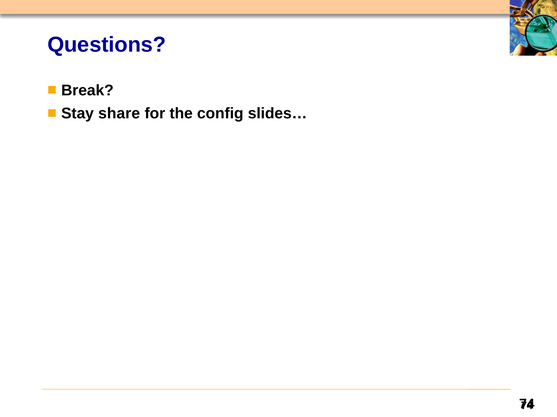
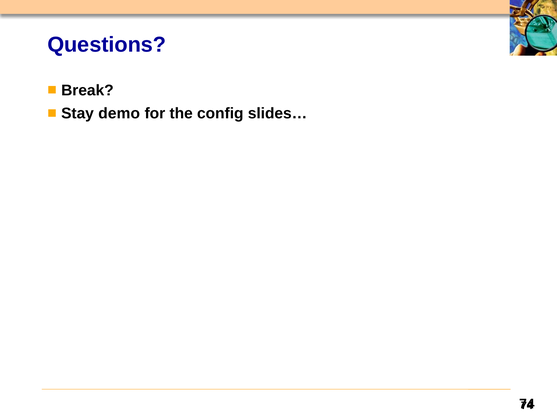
share: share -> demo (119, 114)
